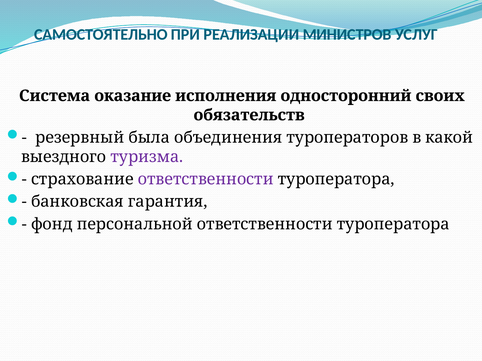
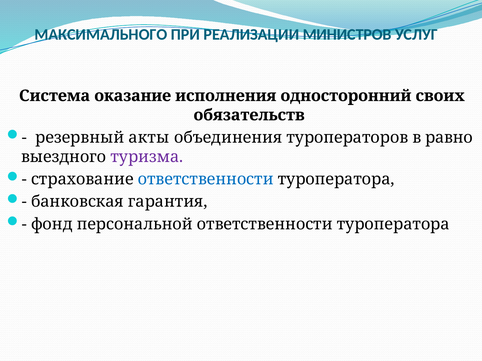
САМОСТОЯТЕЛЬНО: САМОСТОЯТЕЛЬНО -> МАКСИМАЛЬНОГО (101, 35)
была: была -> акты (149, 138)
какой: какой -> равно (449, 138)
ответственности colour: purple -> blue (206, 179)
